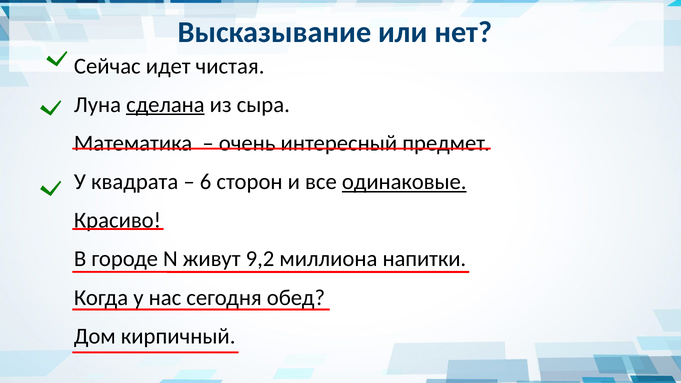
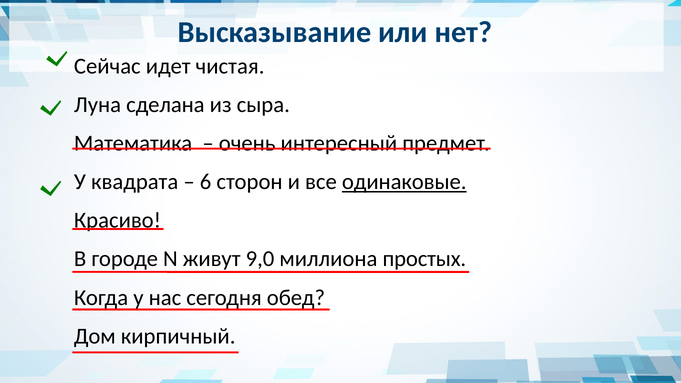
сделана underline: present -> none (165, 105)
9,2: 9,2 -> 9,0 (260, 259)
напитки: напитки -> простых (424, 259)
